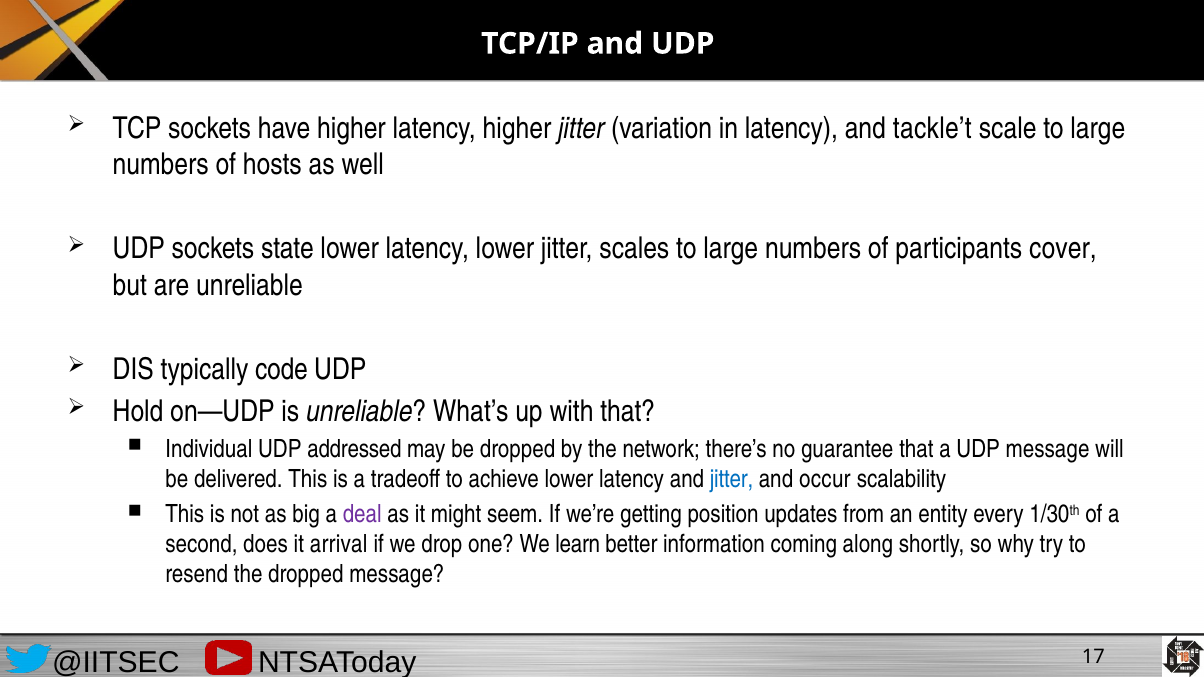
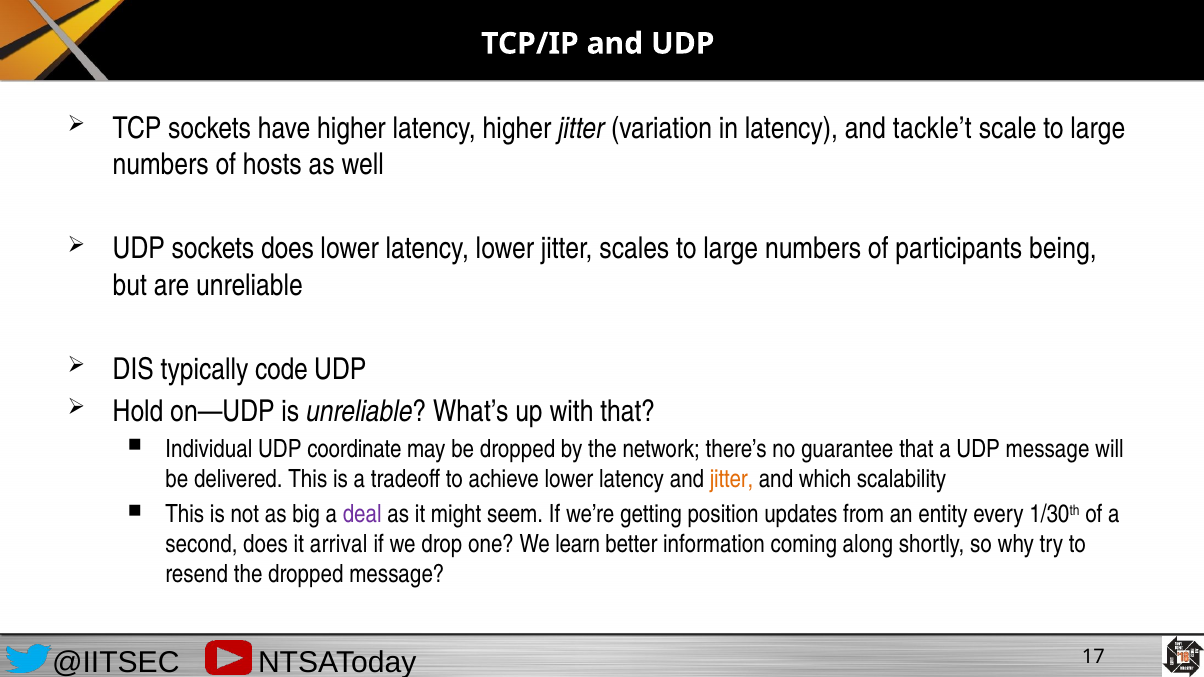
sockets state: state -> does (288, 249)
cover: cover -> being (1063, 249)
addressed: addressed -> coordinate (354, 449)
jitter colour: blue -> orange (732, 479)
occur: occur -> which (825, 479)
